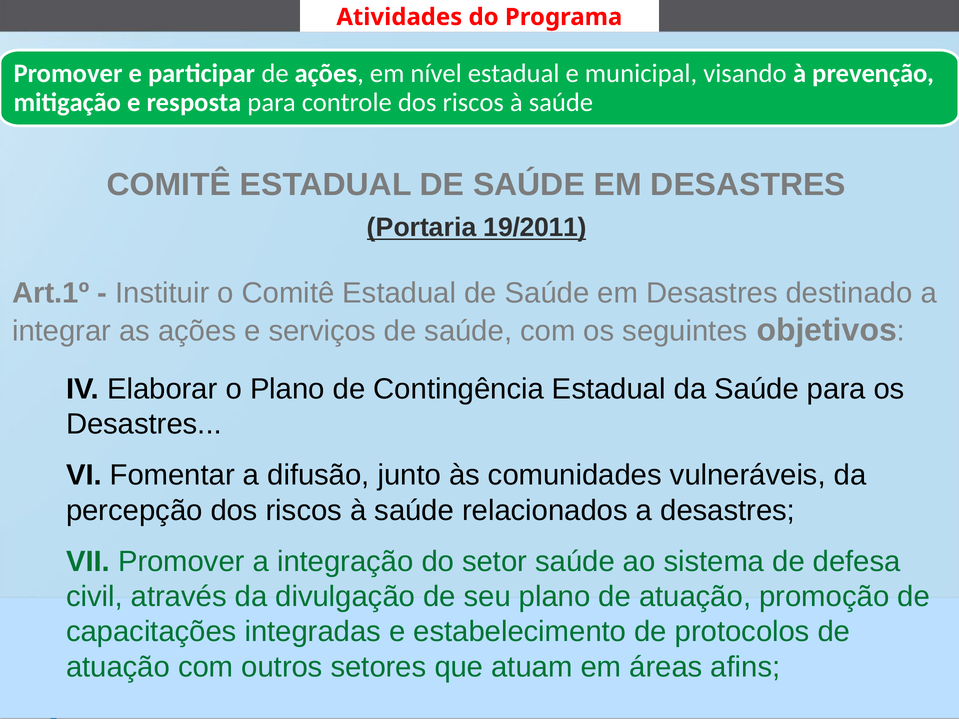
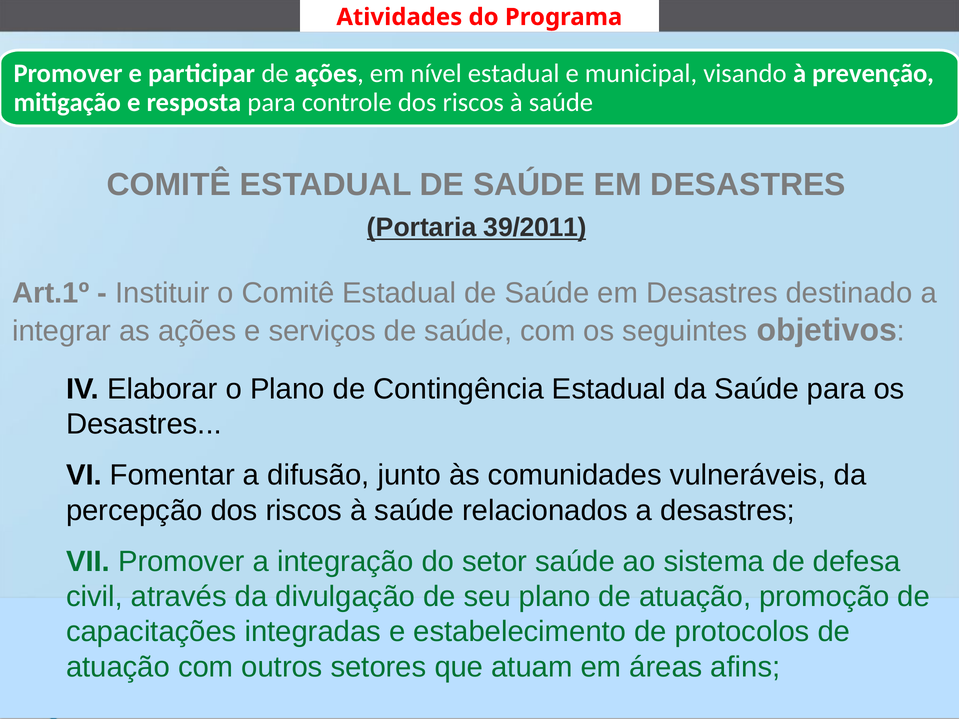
19/2011: 19/2011 -> 39/2011 (535, 227)
